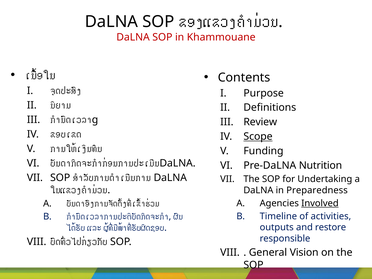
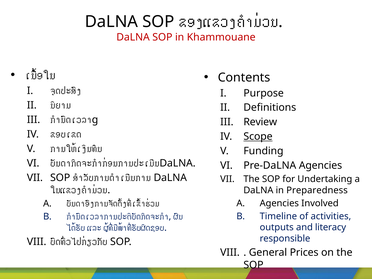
Pre-DaLNA Nutrition: Nutrition -> Agencies (320, 165)
Involved underline: present -> none (320, 203)
restore: restore -> literacy (331, 227)
Vision: Vision -> Prices (304, 252)
